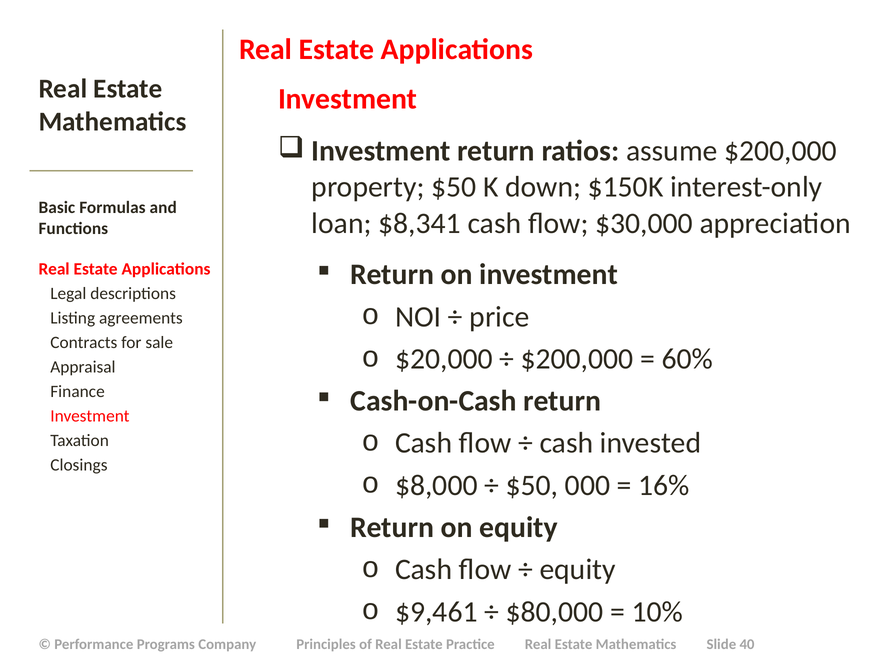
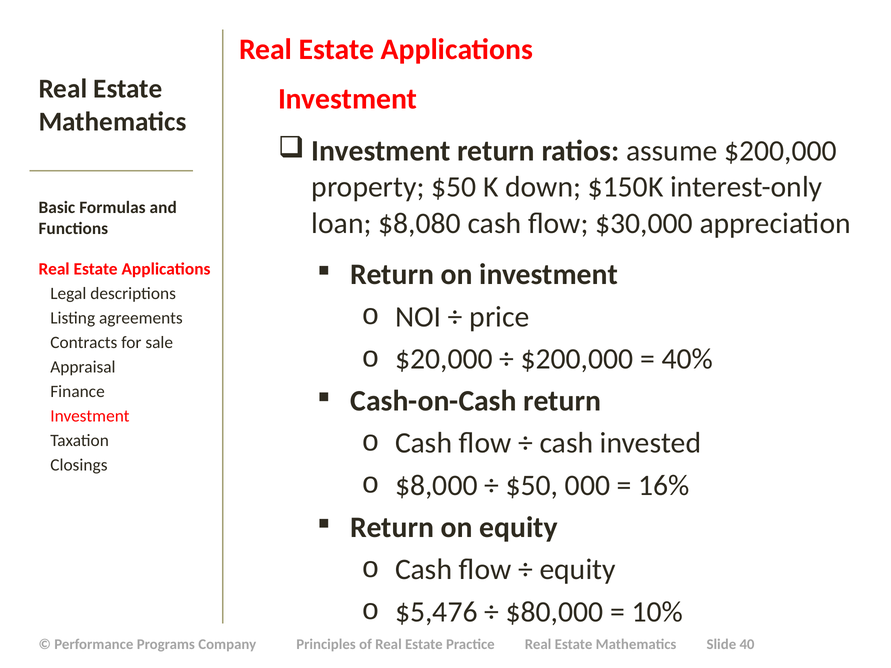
$8,341: $8,341 -> $8,080 (420, 223)
60%: 60% -> 40% (687, 359)
$9,461: $9,461 -> $5,476 (436, 612)
